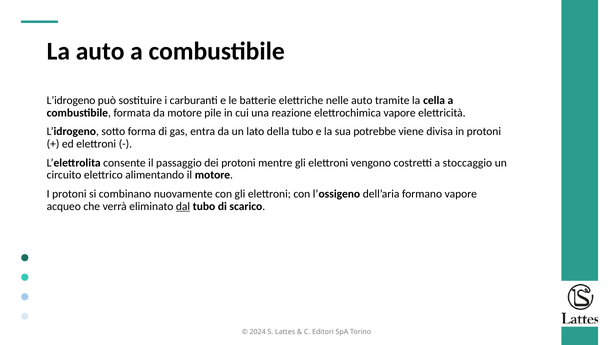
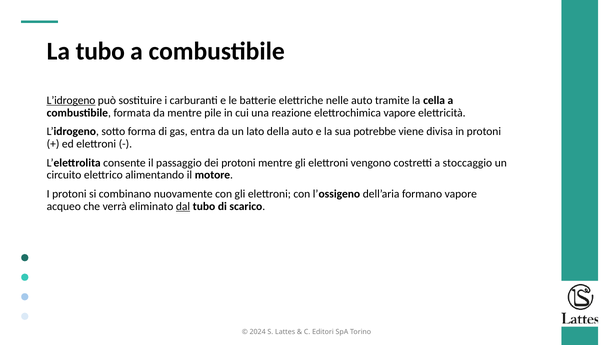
La auto: auto -> tubo (100, 52)
L’idrogeno underline: none -> present (71, 100)
da motore: motore -> mentre (185, 113)
della tubo: tubo -> auto (303, 131)
